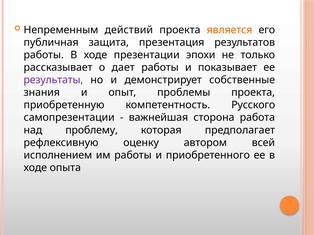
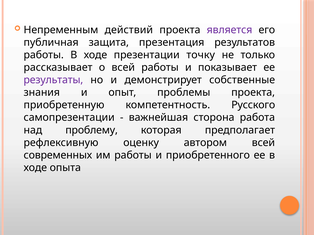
является colour: orange -> purple (230, 30)
эпохи: эпохи -> точку (201, 55)
о дает: дает -> всей (123, 68)
исполнением: исполнением -> современных (58, 155)
